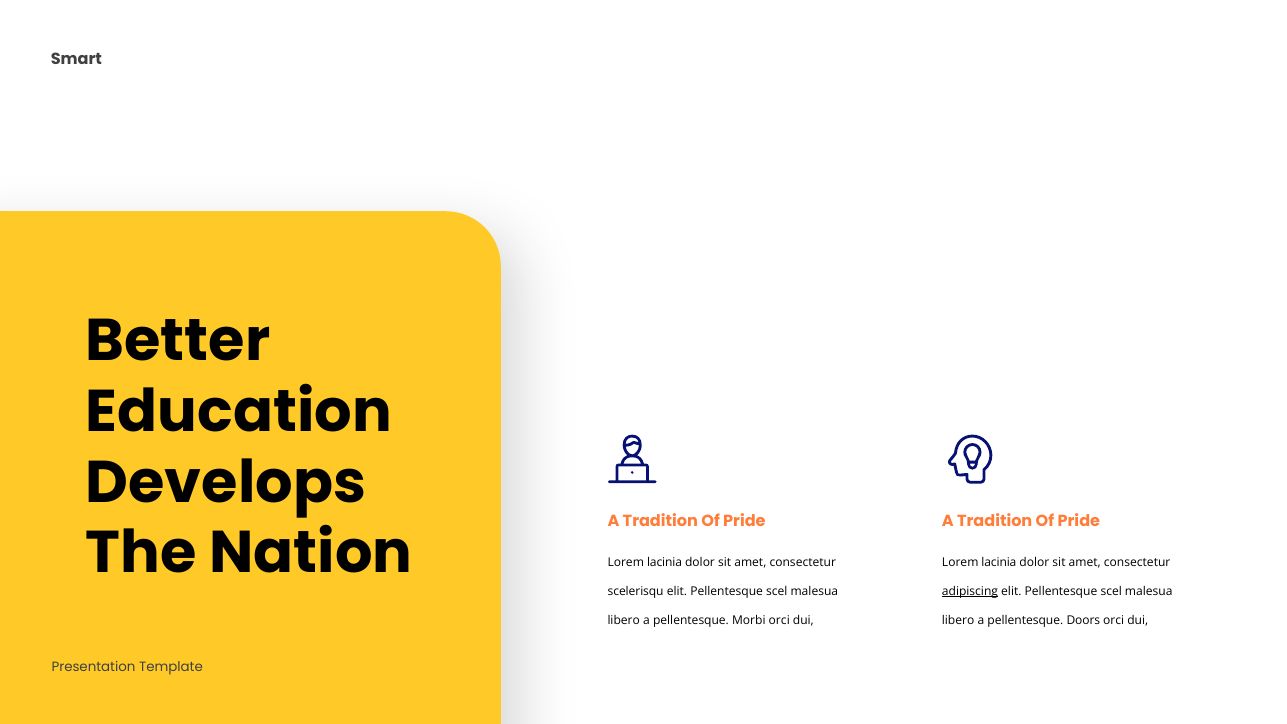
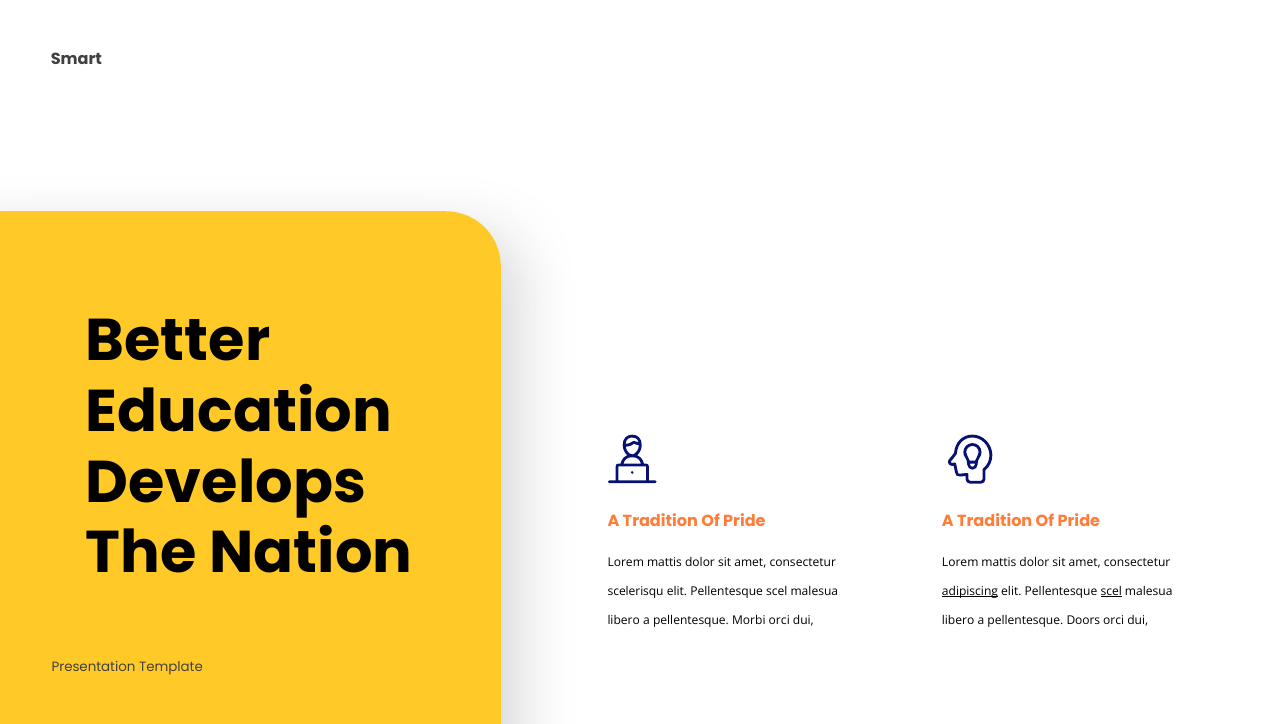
lacinia: lacinia -> mattis (665, 563)
lacinia: lacinia -> mattis (999, 563)
scel underline: none -> present (1111, 592)
